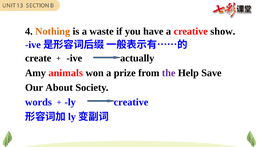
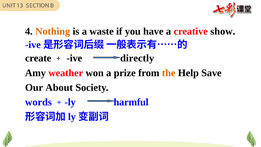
actually: actually -> directly (137, 58)
animals: animals -> weather (66, 73)
the colour: purple -> orange (169, 73)
creative: creative -> harmful (131, 102)
